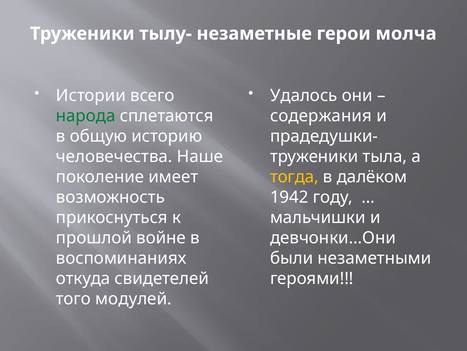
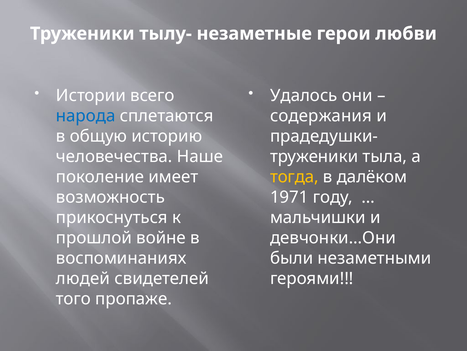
молча: молча -> любви (406, 34)
народа colour: green -> blue (86, 116)
1942: 1942 -> 1971 (289, 197)
откуда: откуда -> людей (83, 278)
модулей: модулей -> пропаже (134, 298)
